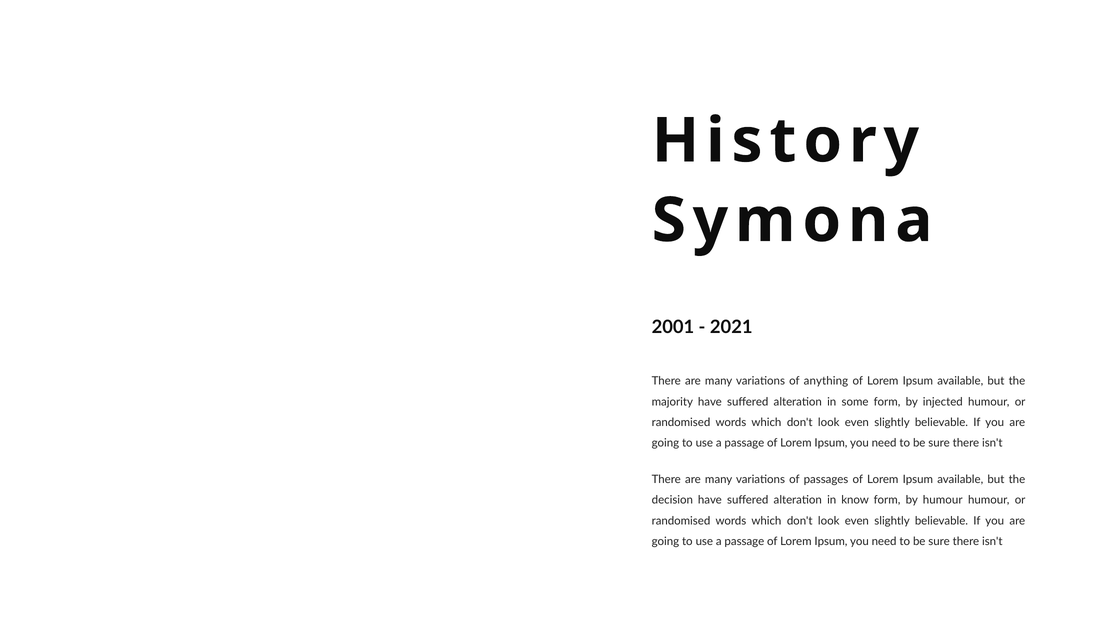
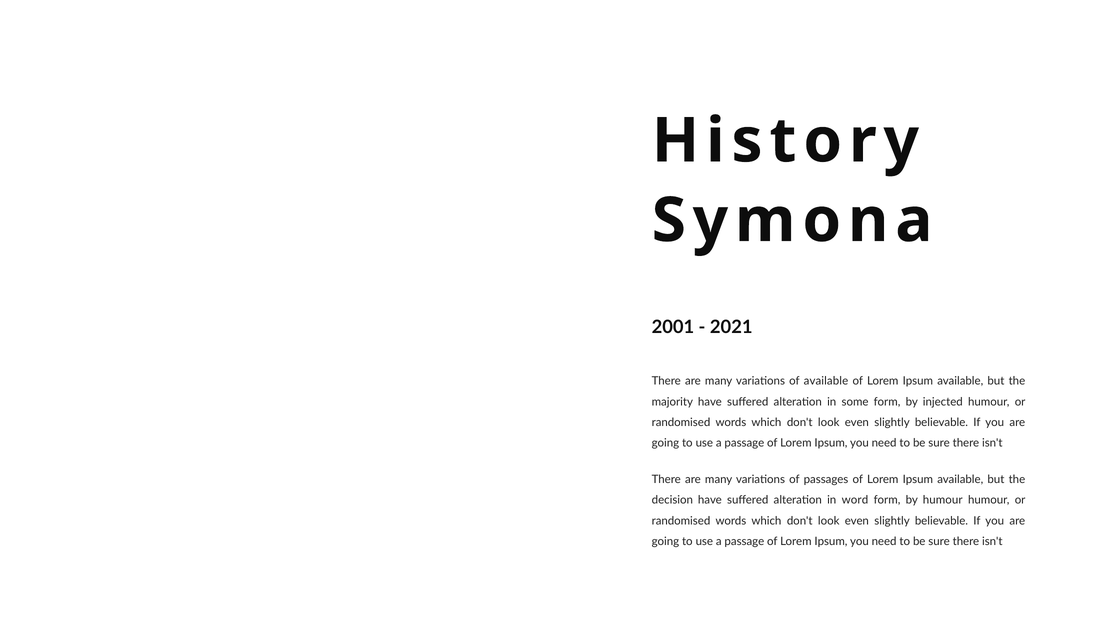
of anything: anything -> available (826, 381)
know: know -> word (855, 500)
